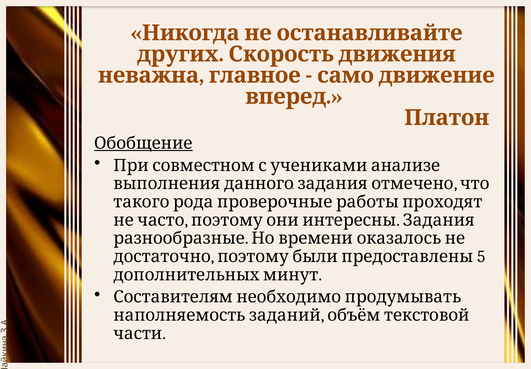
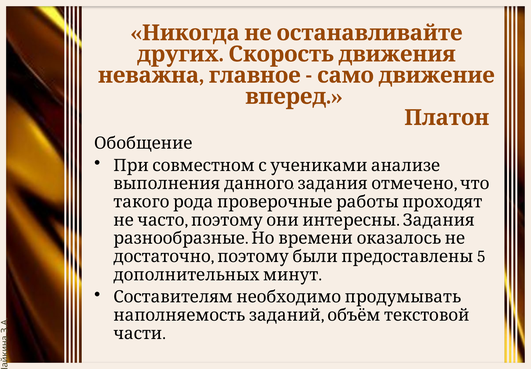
Обобщение underline: present -> none (143, 143)
